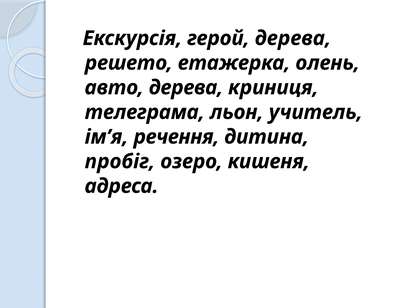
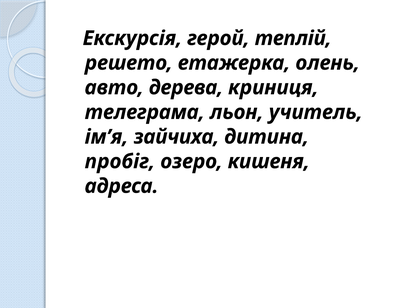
герой дерева: дерева -> теплій (293, 38)
речення: речення -> зайчиха (176, 137)
